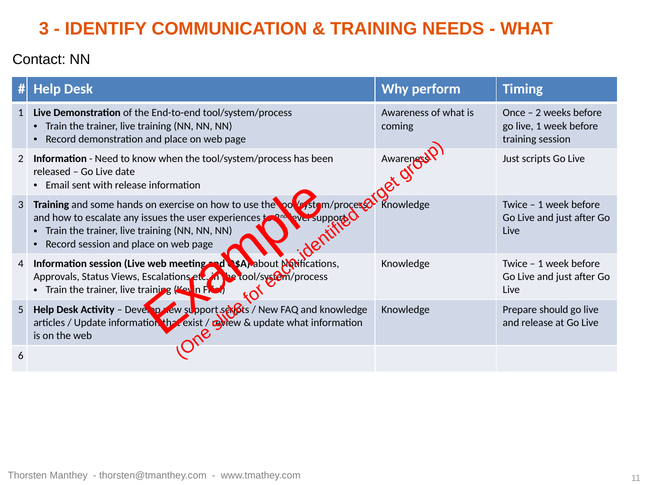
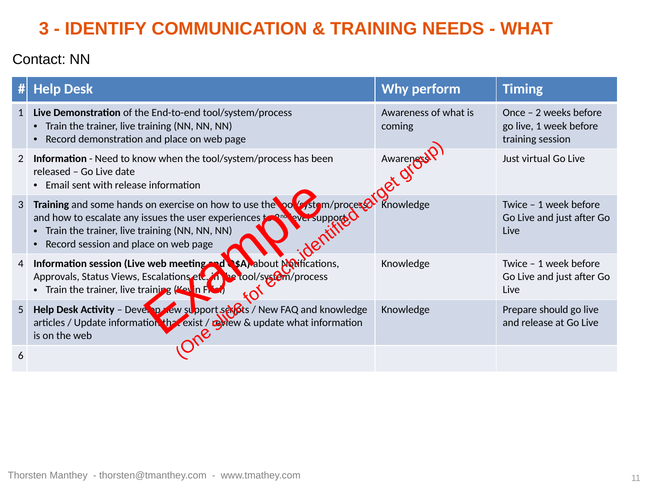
Just scripts: scripts -> virtual (536, 159)
